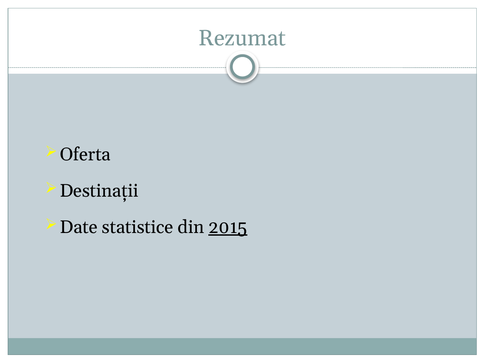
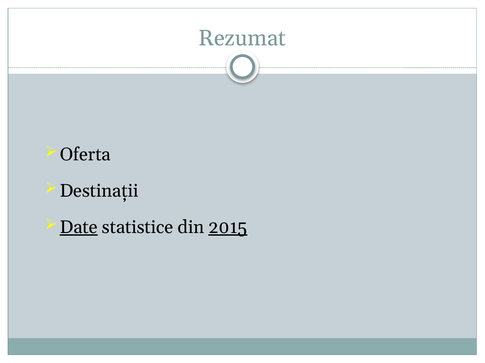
Date underline: none -> present (79, 228)
